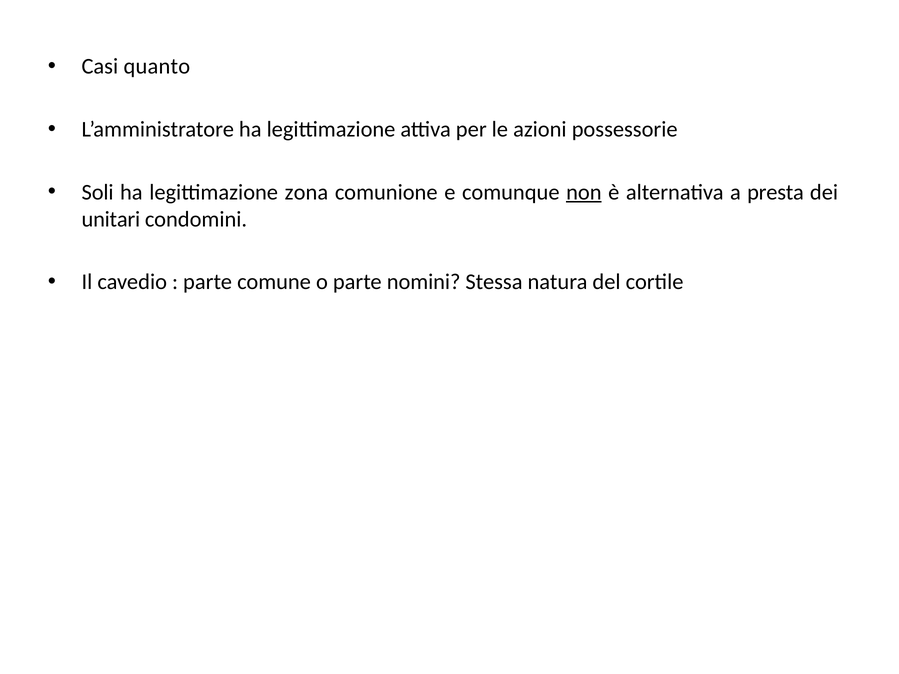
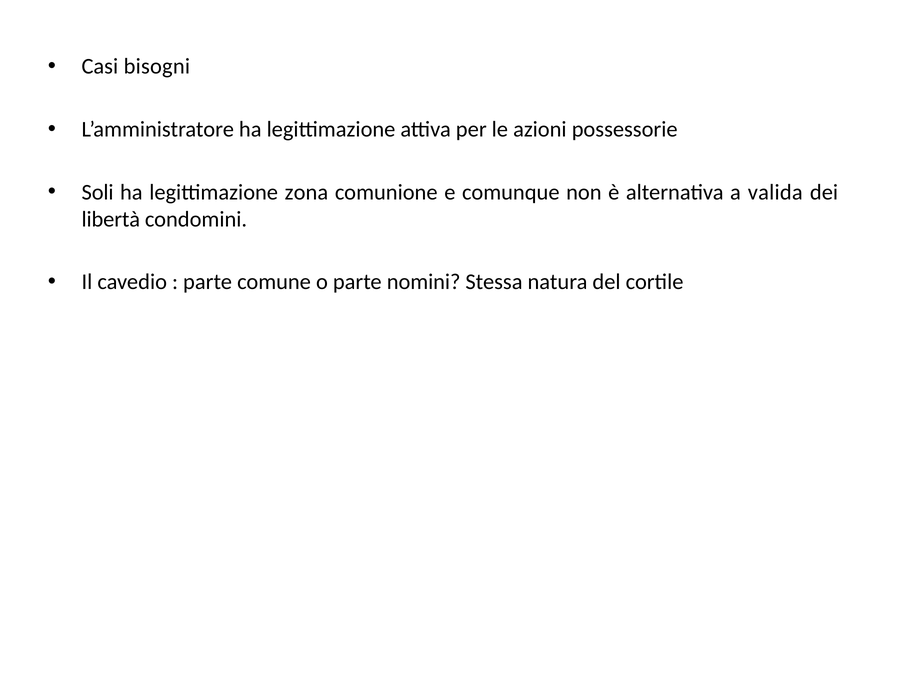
quanto: quanto -> bisogni (157, 66)
non underline: present -> none (584, 192)
presta: presta -> valida (775, 192)
unitari: unitari -> libertà (111, 219)
